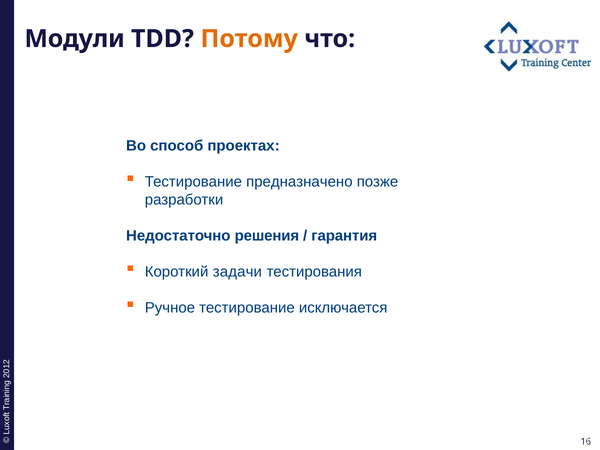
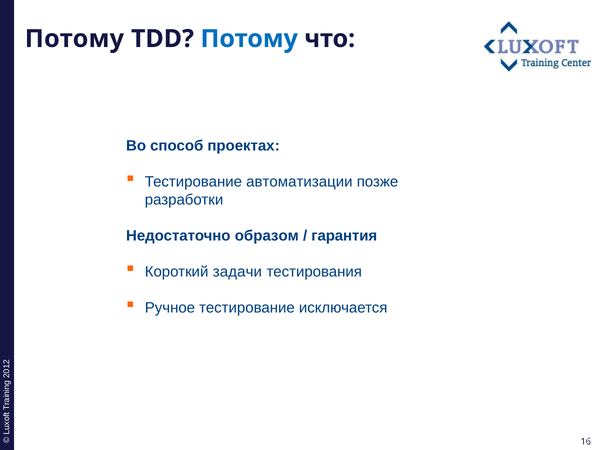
Модули: Модули -> Потому (74, 39)
Потому colour: orange -> blue (249, 39)
предназначено: предназначено -> автоматизации (299, 182)
решения: решения -> образом (267, 236)
